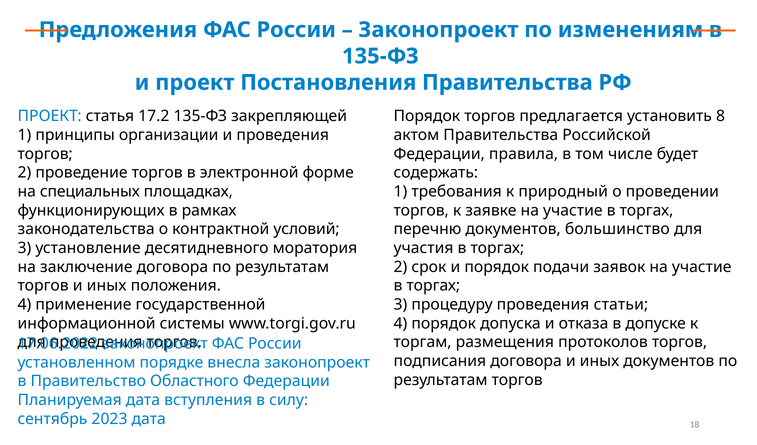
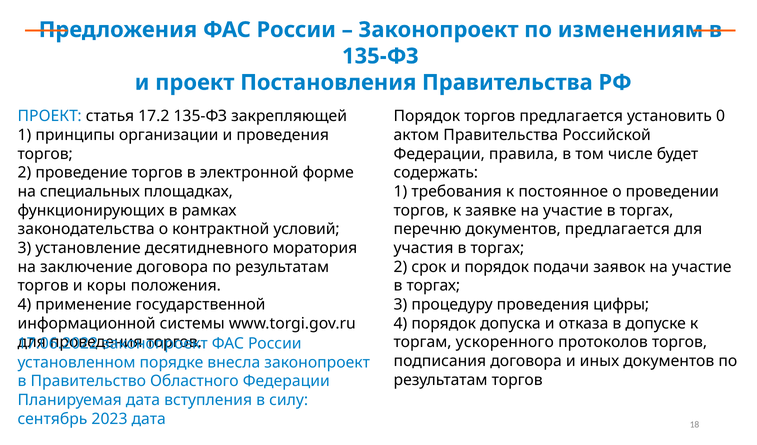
8: 8 -> 0 (721, 116)
природный: природный -> постоянное (563, 192)
документов большинство: большинство -> предлагается (617, 229)
торгов и иных: иных -> коры (107, 286)
статьи: статьи -> цифры (621, 305)
размещения: размещения -> ускоренного (505, 343)
